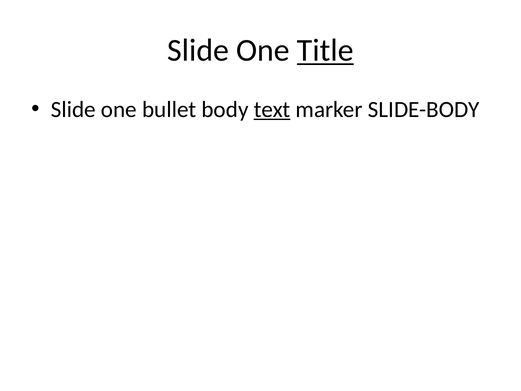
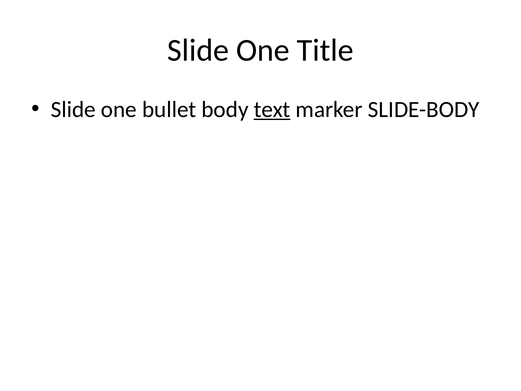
Title underline: present -> none (325, 50)
